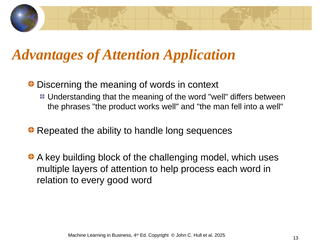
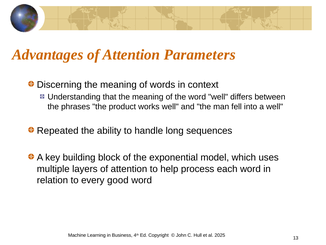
Application: Application -> Parameters (200, 55)
challenging: challenging -> exponential (174, 157)
